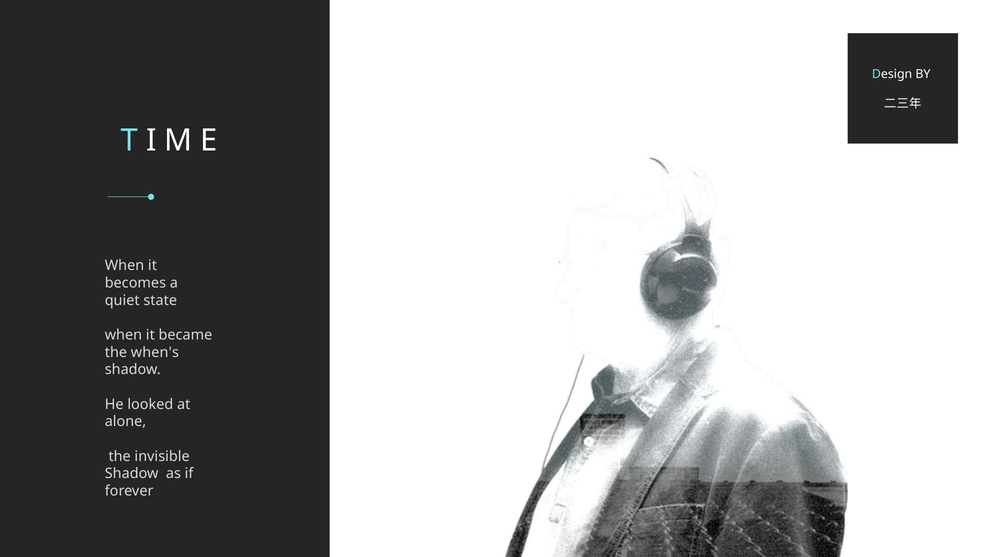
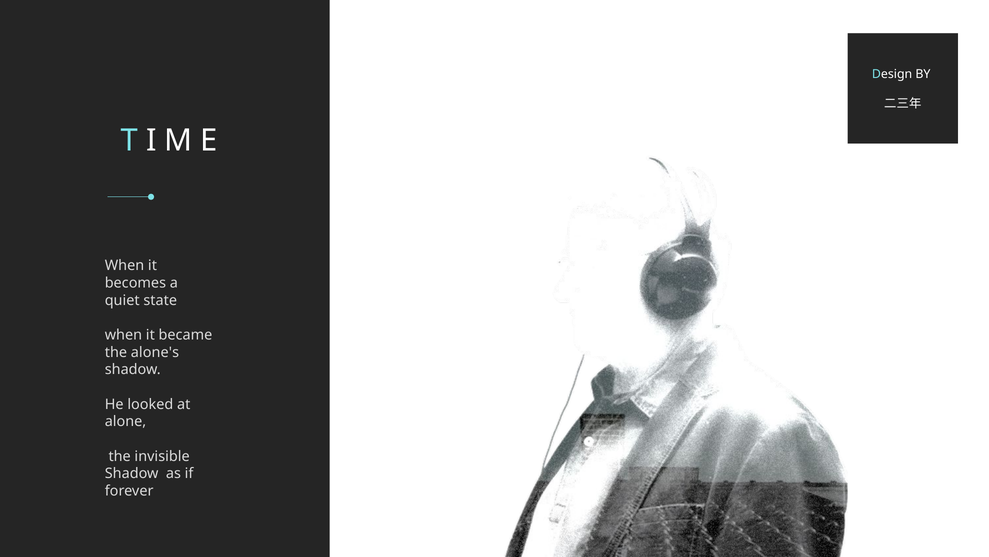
when's: when's -> alone's (155, 352)
